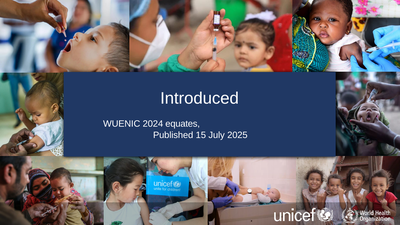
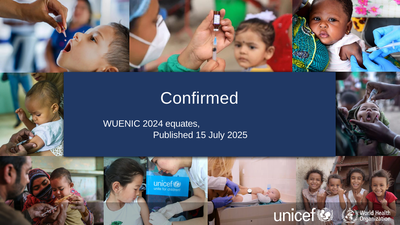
Introduced: Introduced -> Confirmed (199, 98)
